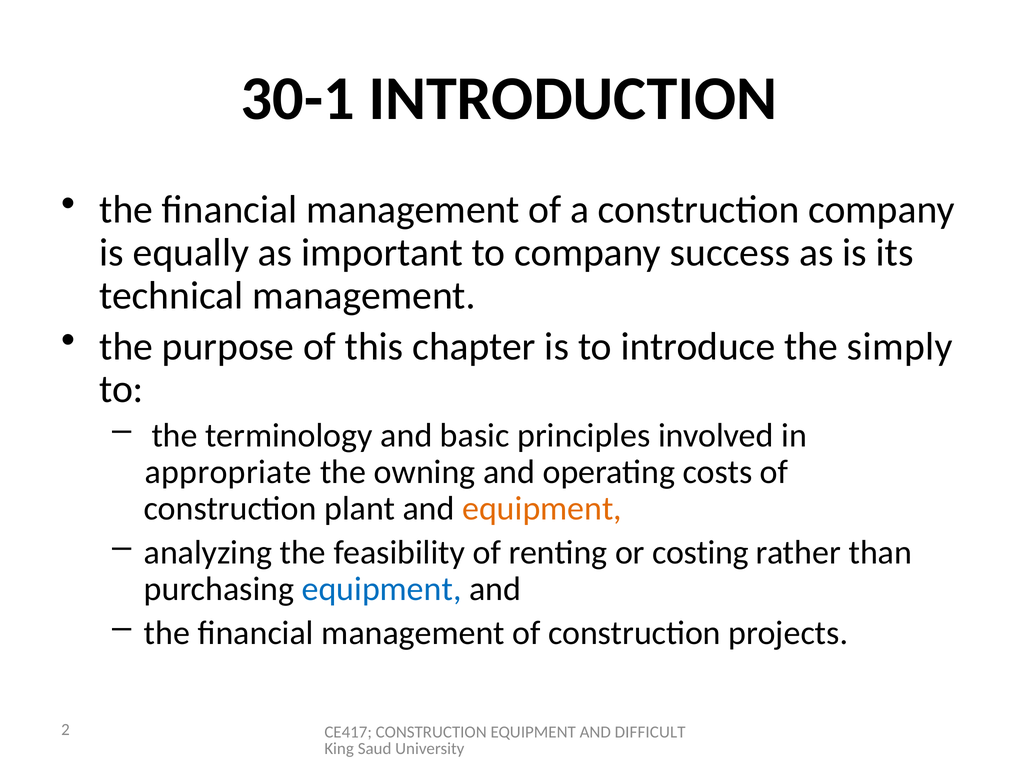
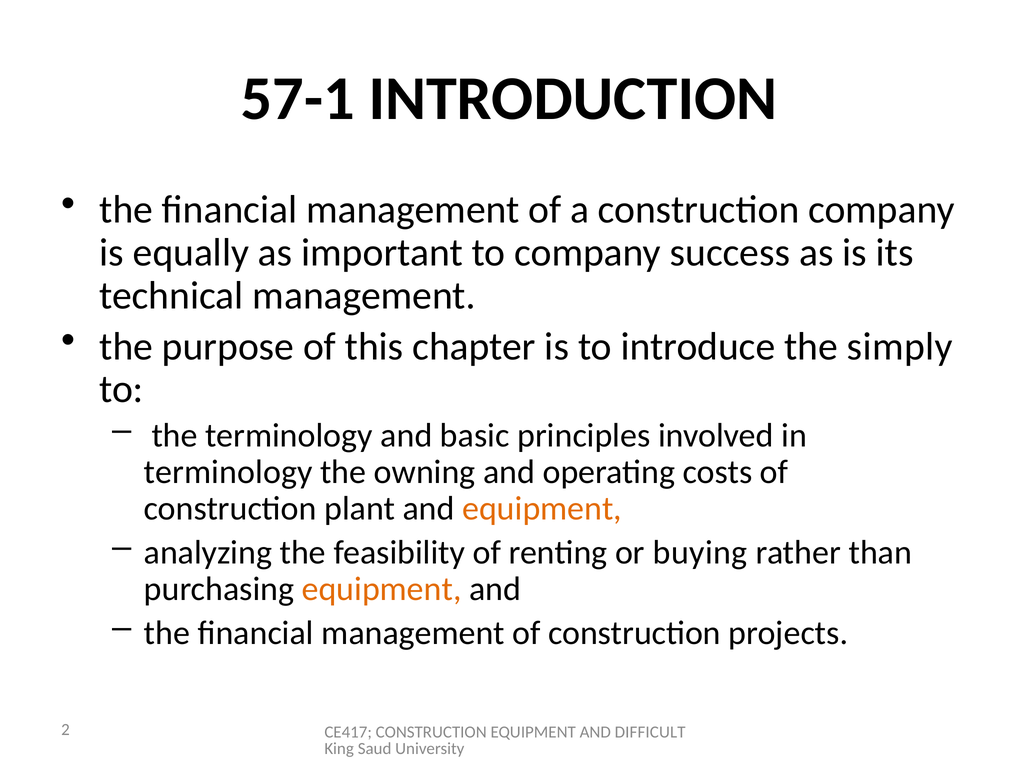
30-1: 30-1 -> 57-1 (298, 99)
appropriate: appropriate -> terminology (228, 472)
costing: costing -> buying (700, 553)
equipment colour: blue -> orange (382, 589)
